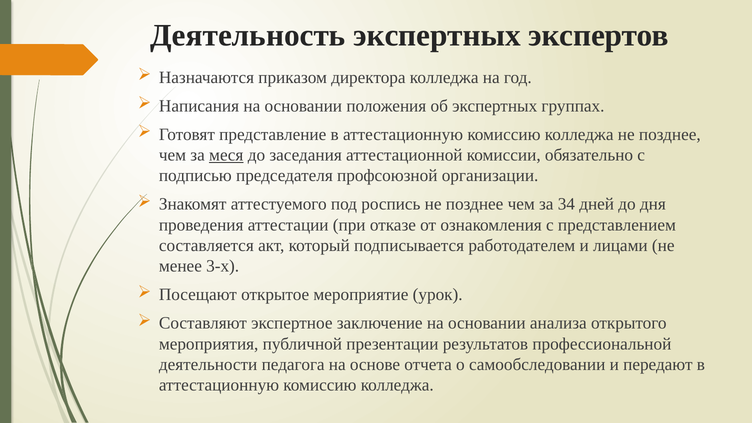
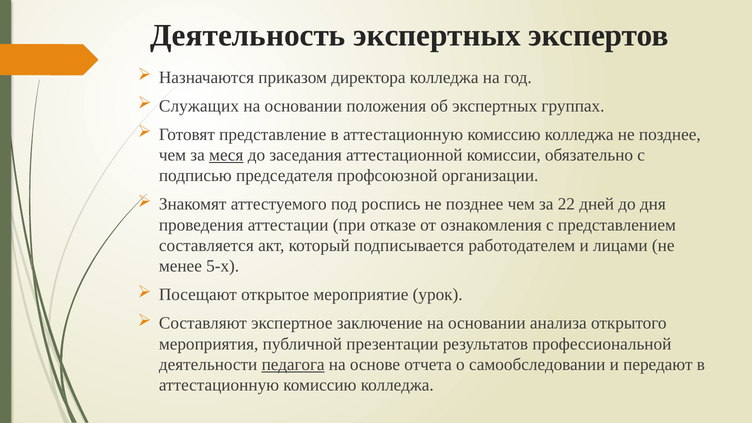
Написания: Написания -> Служащих (199, 106)
34: 34 -> 22 (566, 204)
3-х: 3-х -> 5-х (223, 266)
педагога underline: none -> present (293, 364)
